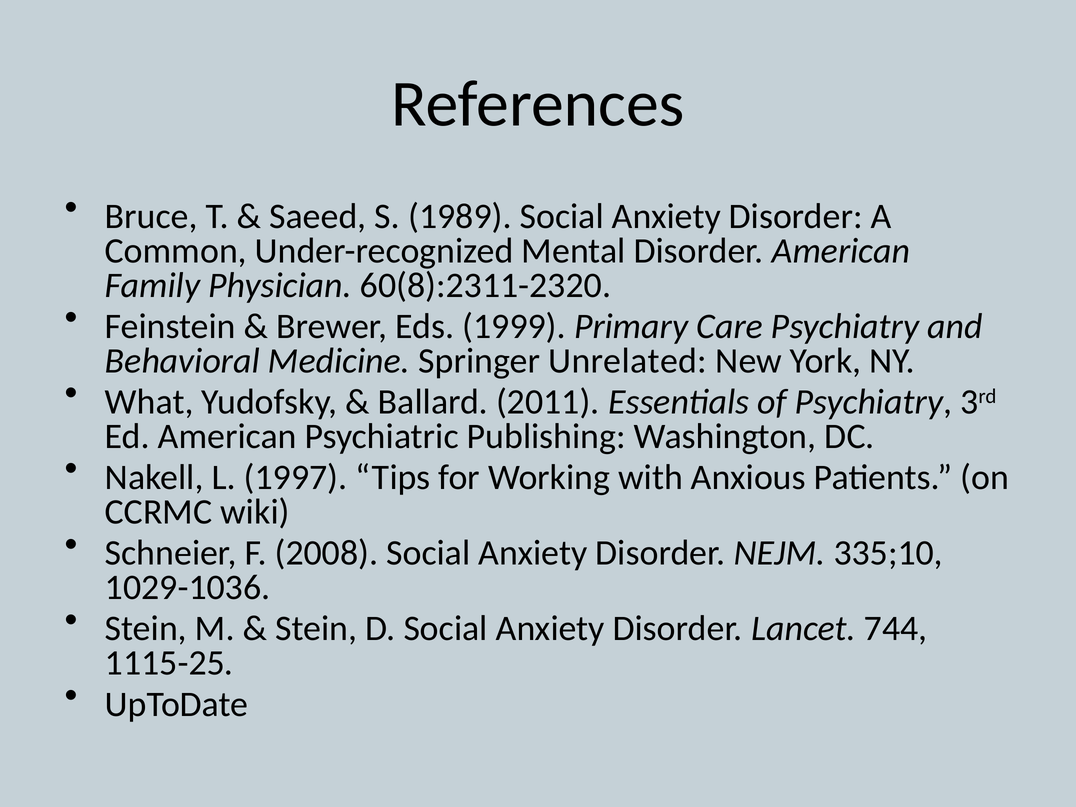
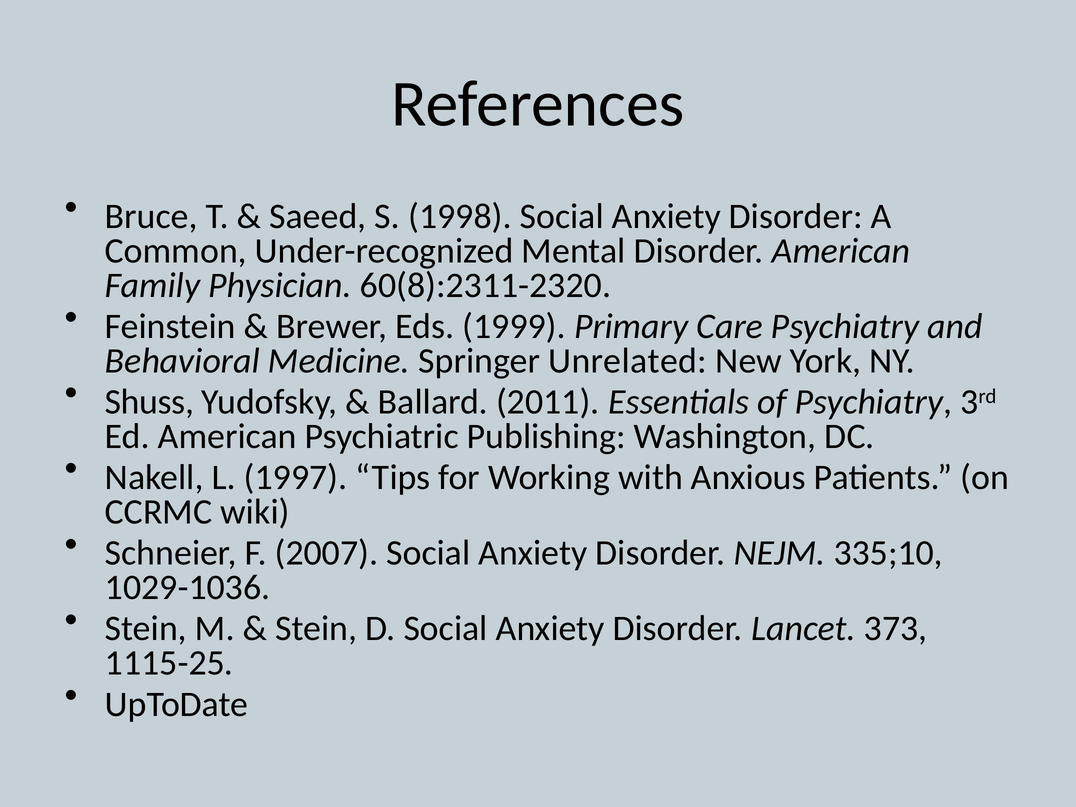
1989: 1989 -> 1998 (460, 216)
What: What -> Shuss (149, 402)
2008: 2008 -> 2007 (326, 553)
744: 744 -> 373 (896, 629)
